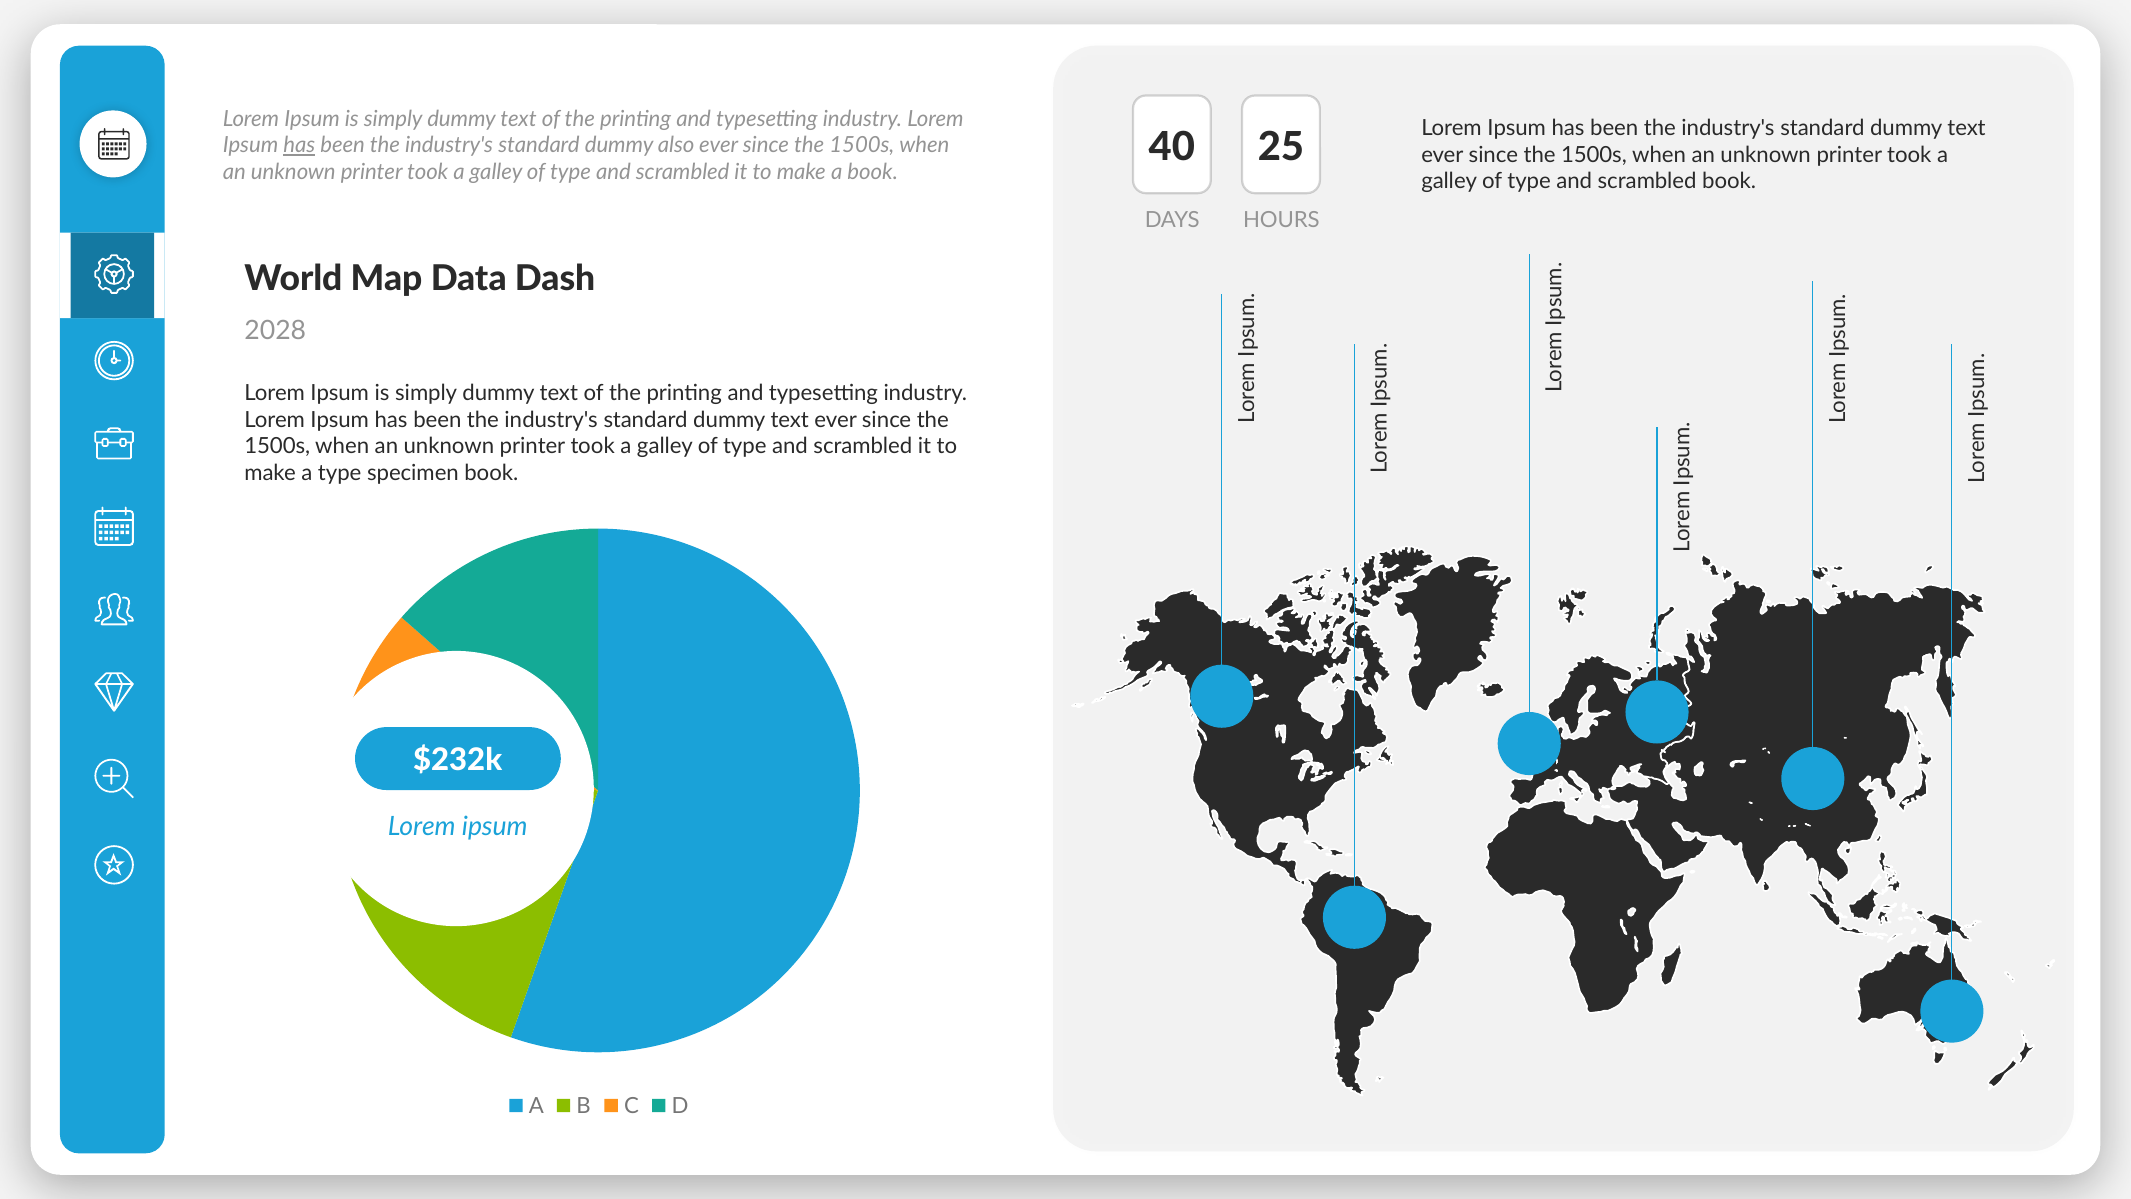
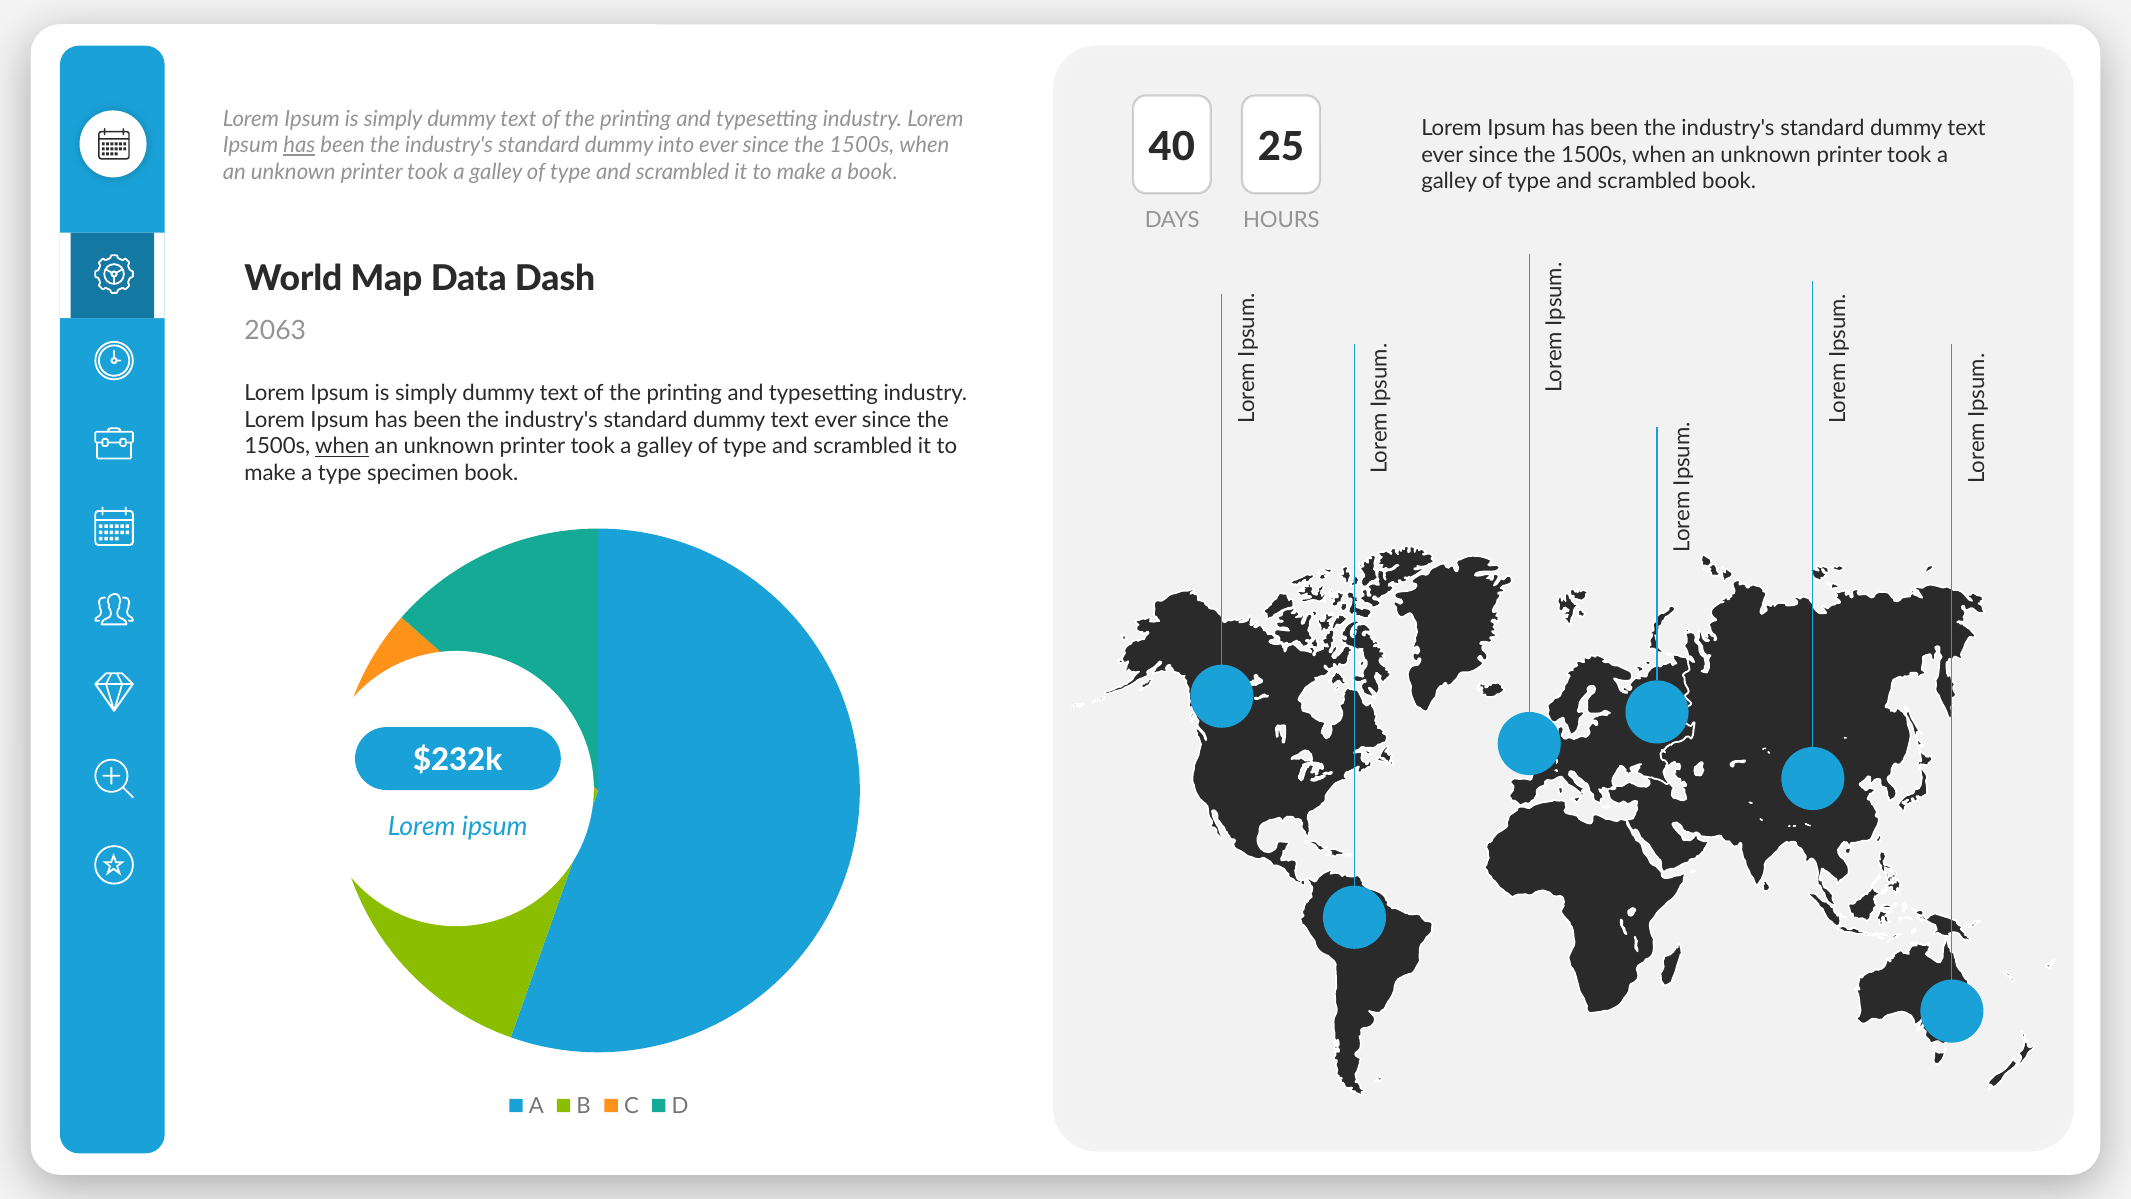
also: also -> into (676, 145)
2028: 2028 -> 2063 (275, 331)
when underline: none -> present (342, 447)
